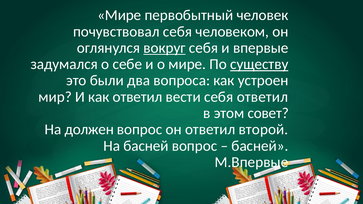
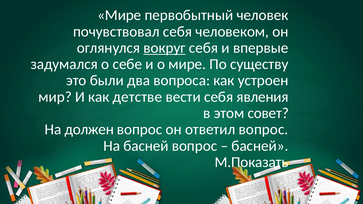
существу underline: present -> none (259, 64)
как ответил: ответил -> детстве (137, 97)
себя ответил: ответил -> явления (263, 97)
ответил второй: второй -> вопрос (263, 130)
М.Впервые: М.Впервые -> М.Показать (252, 162)
